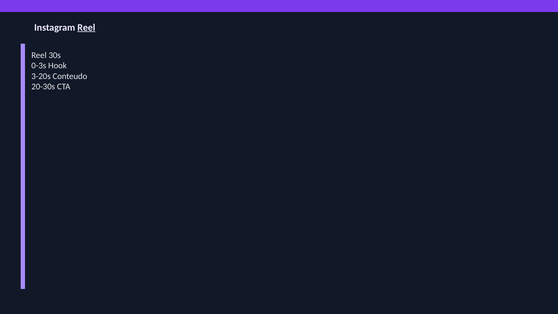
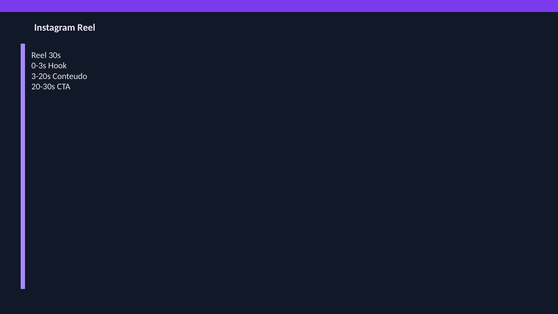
Reel underline: present -> none (86, 27)
